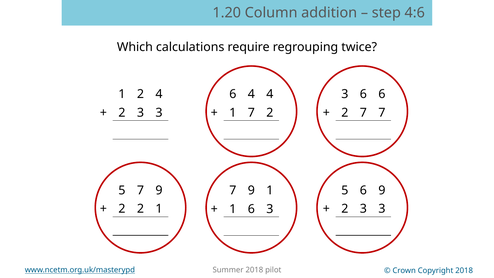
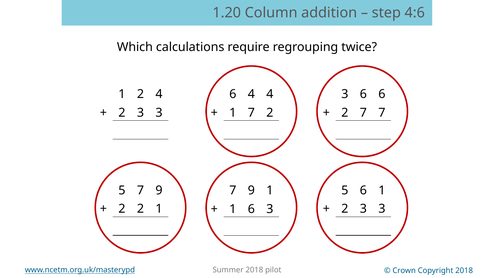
6 9: 9 -> 1 (382, 190)
